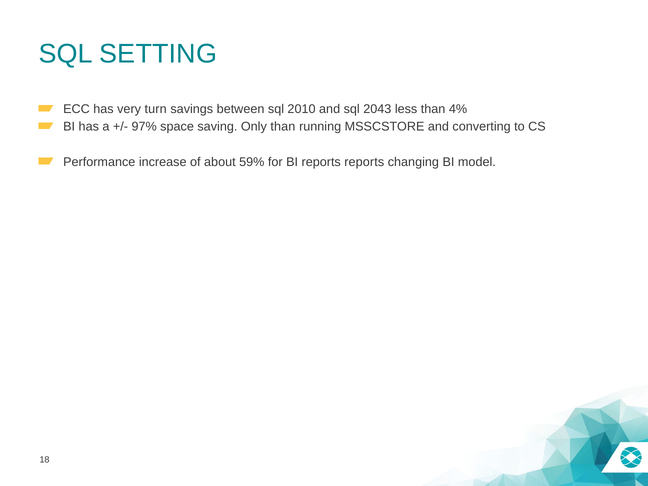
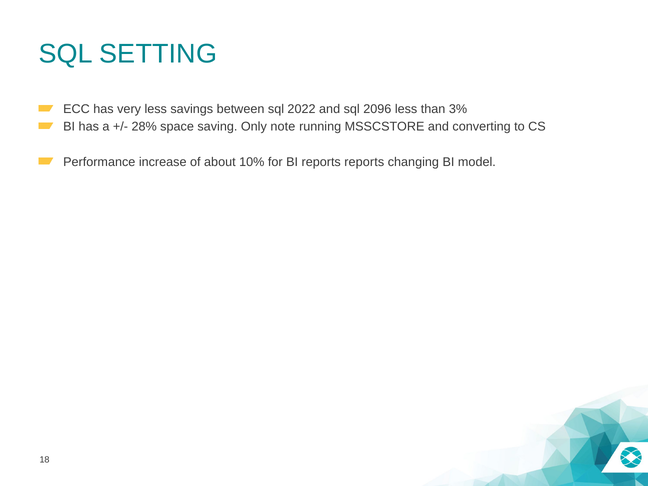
very turn: turn -> less (156, 109)
2010: 2010 -> 2022 (302, 109)
2043: 2043 -> 2096 (377, 109)
4%: 4% -> 3% (458, 109)
97%: 97% -> 28% (144, 127)
Only than: than -> note (283, 127)
59%: 59% -> 10% (252, 162)
